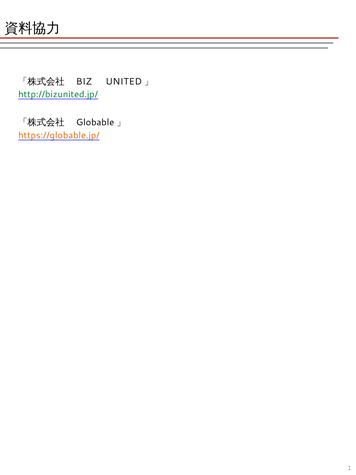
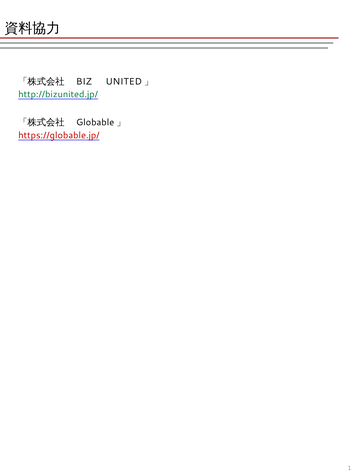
https://globable.jp/ colour: orange -> red (59, 135)
